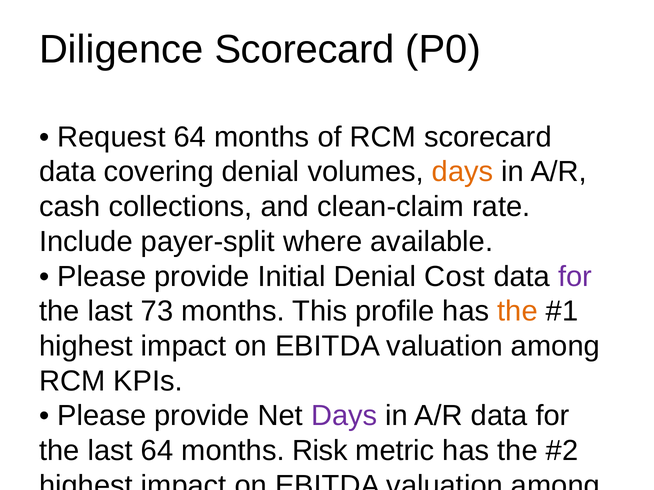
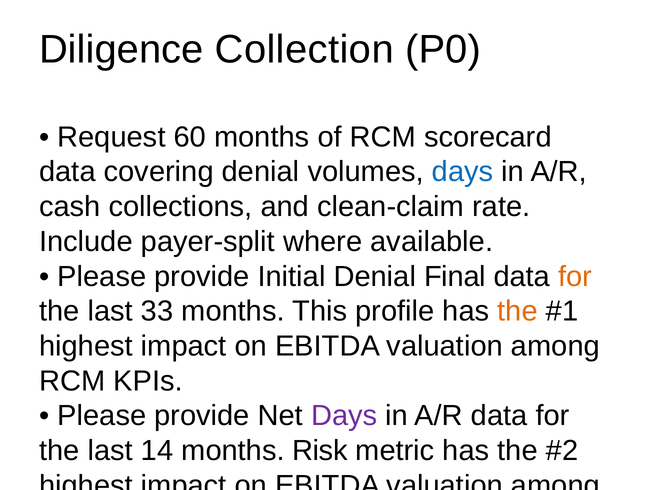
Diligence Scorecard: Scorecard -> Collection (304, 50)
Request 64: 64 -> 60 (190, 137)
days colour: orange -> blue (463, 172)
Denial Cost: Cost -> Final (455, 277)
for colour: purple -> orange (575, 277)
73: 73 -> 33 (157, 312)
last 64: 64 -> 14 (157, 451)
